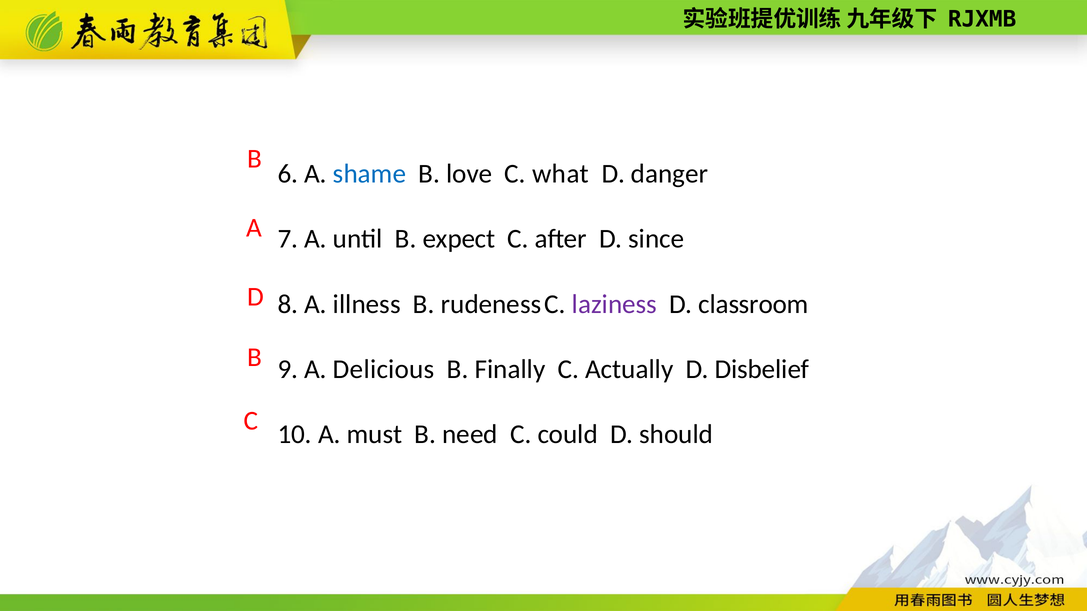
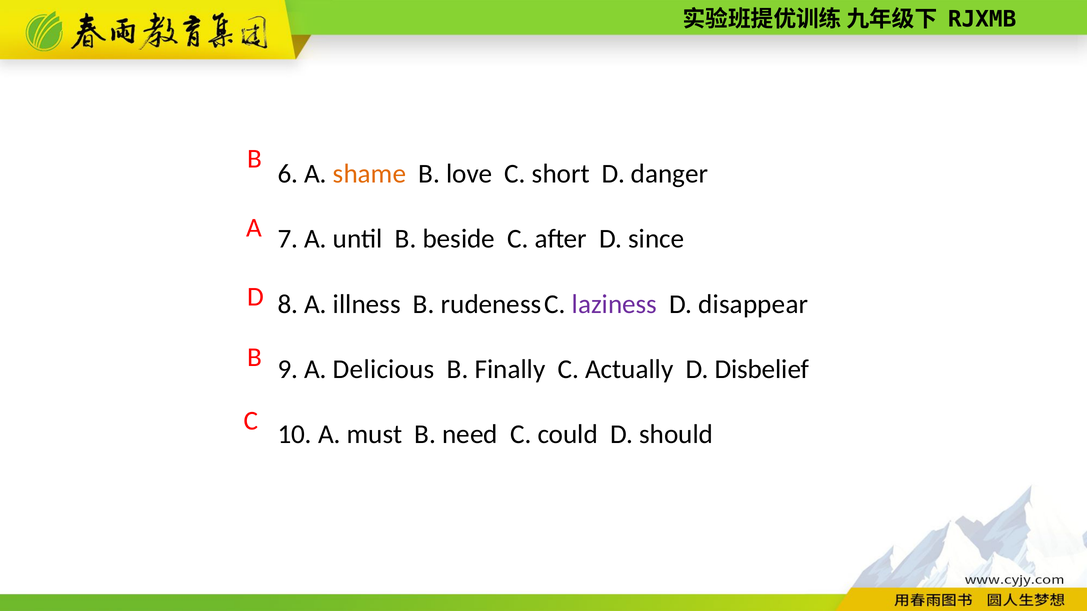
shame colour: blue -> orange (370, 174)
what: what -> short (561, 174)
expect: expect -> beside (459, 239)
classroom: classroom -> disappear (753, 304)
